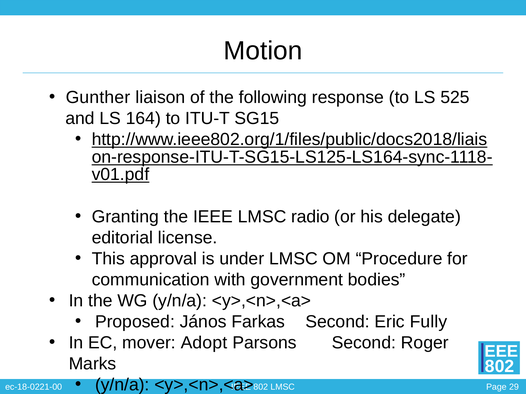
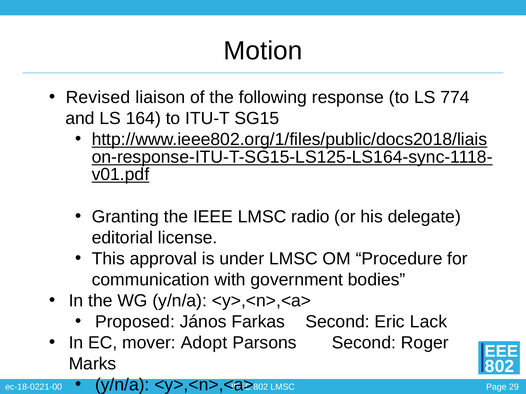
Gunther: Gunther -> Revised (98, 98)
525: 525 -> 774 (455, 98)
Fully: Fully -> Lack (429, 322)
